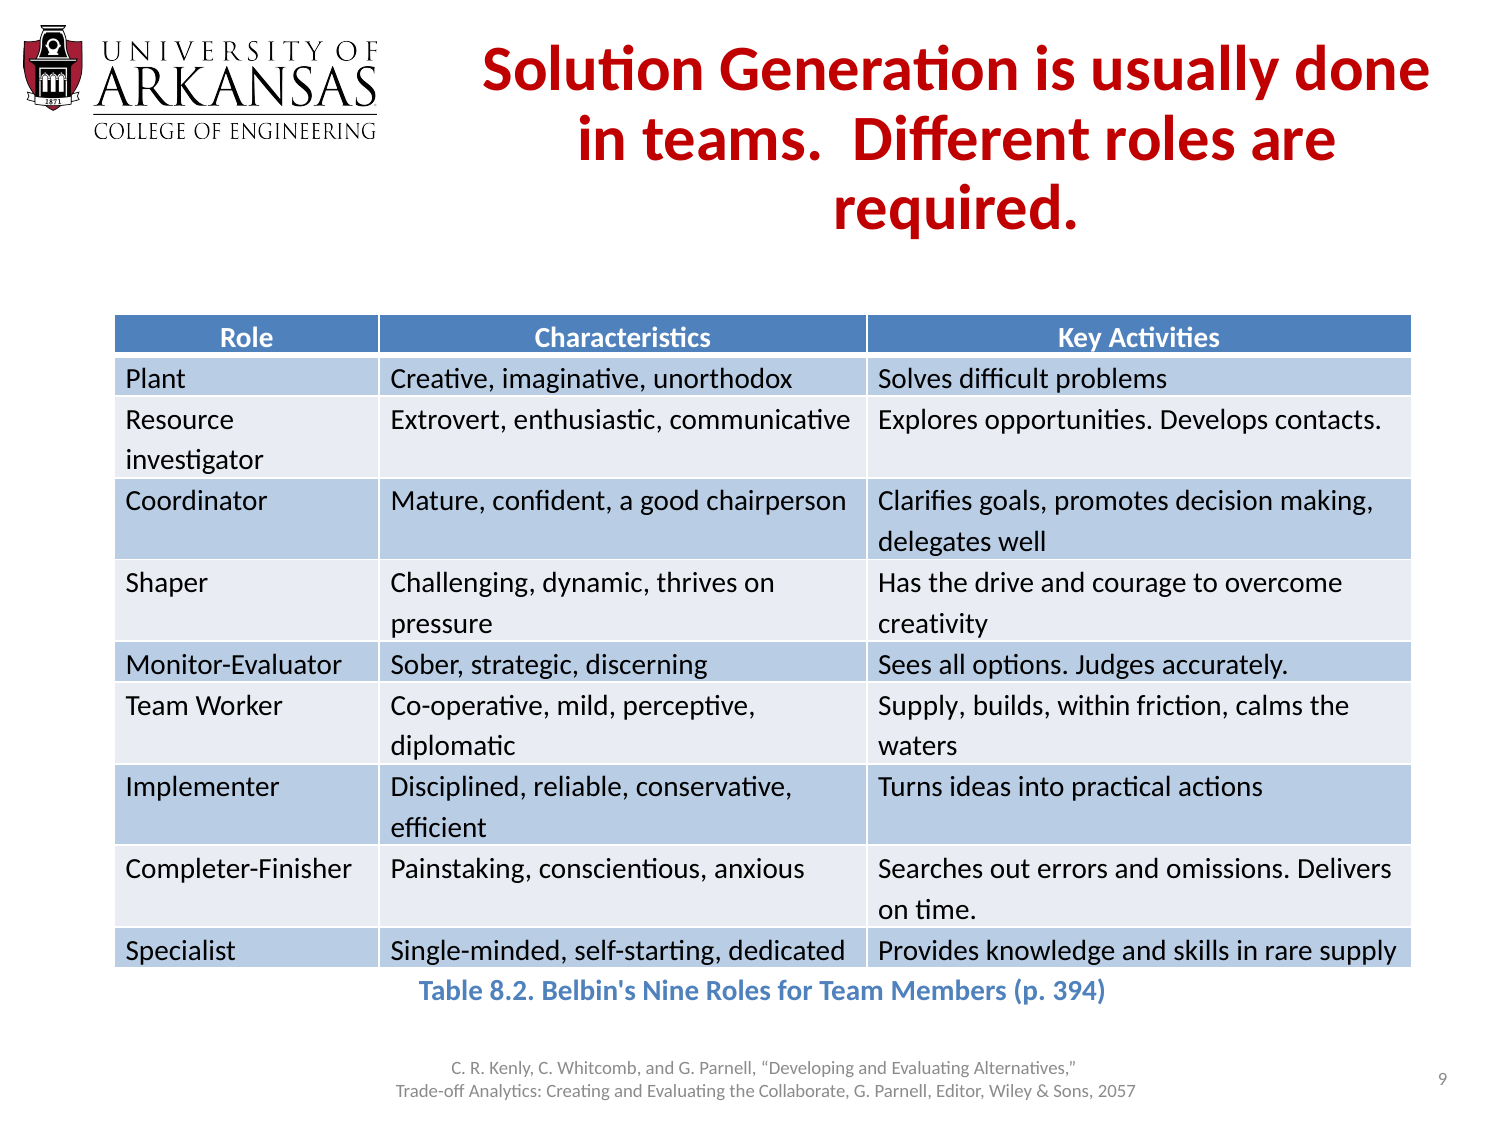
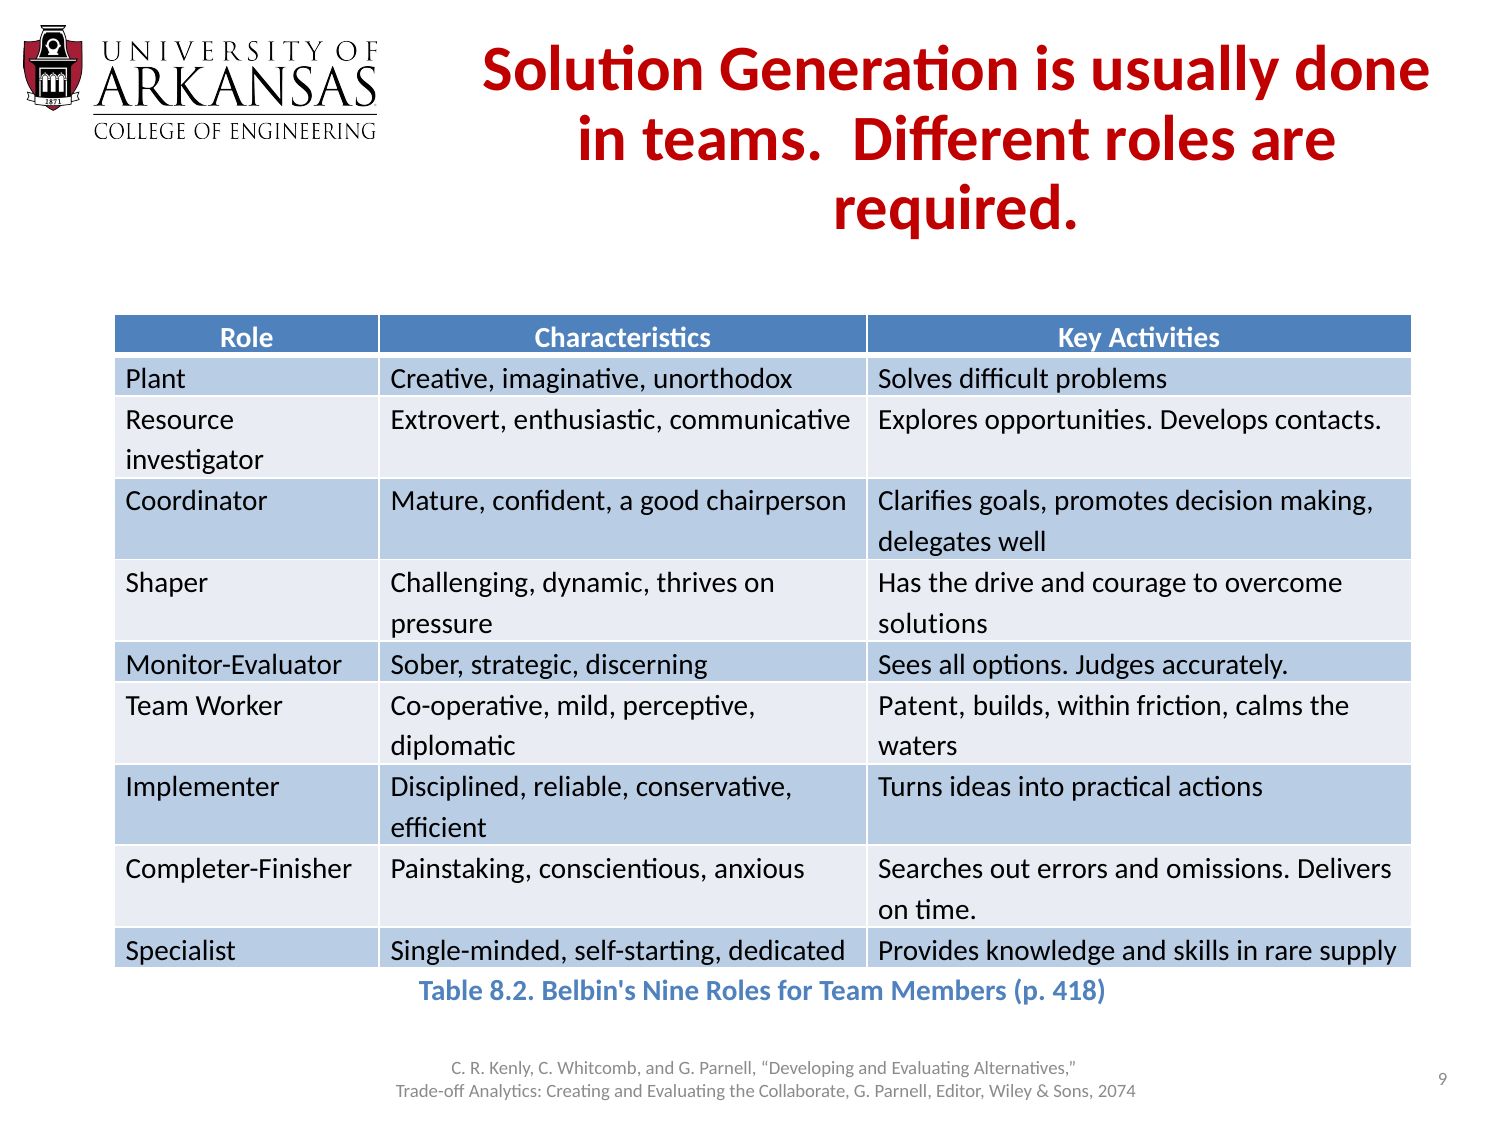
creativity: creativity -> solutions (933, 624)
Supply: Supply -> Patent (922, 705)
394: 394 -> 418 (1079, 991)
2057: 2057 -> 2074 (1117, 1091)
